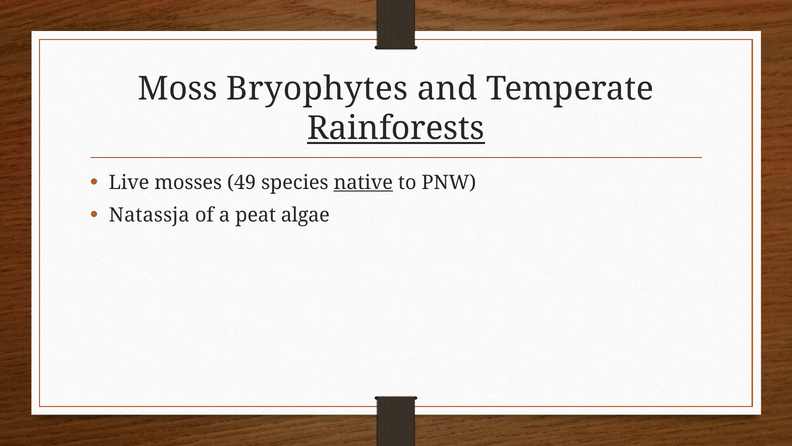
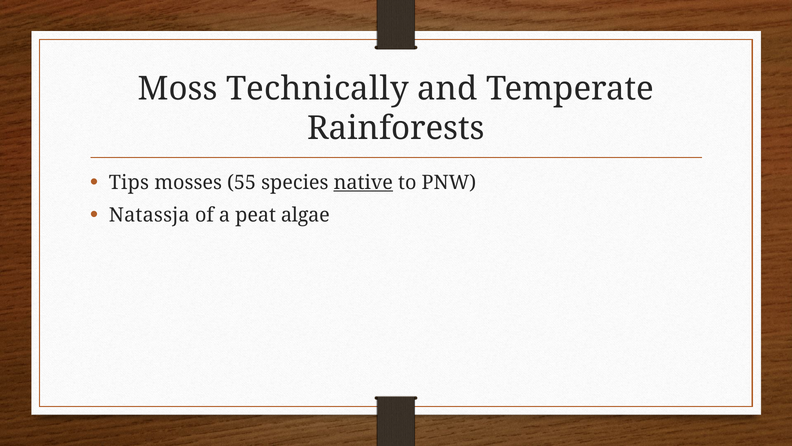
Bryophytes: Bryophytes -> Technically (317, 89)
Rainforests underline: present -> none (396, 128)
Live: Live -> Tips (129, 182)
49: 49 -> 55 (242, 182)
